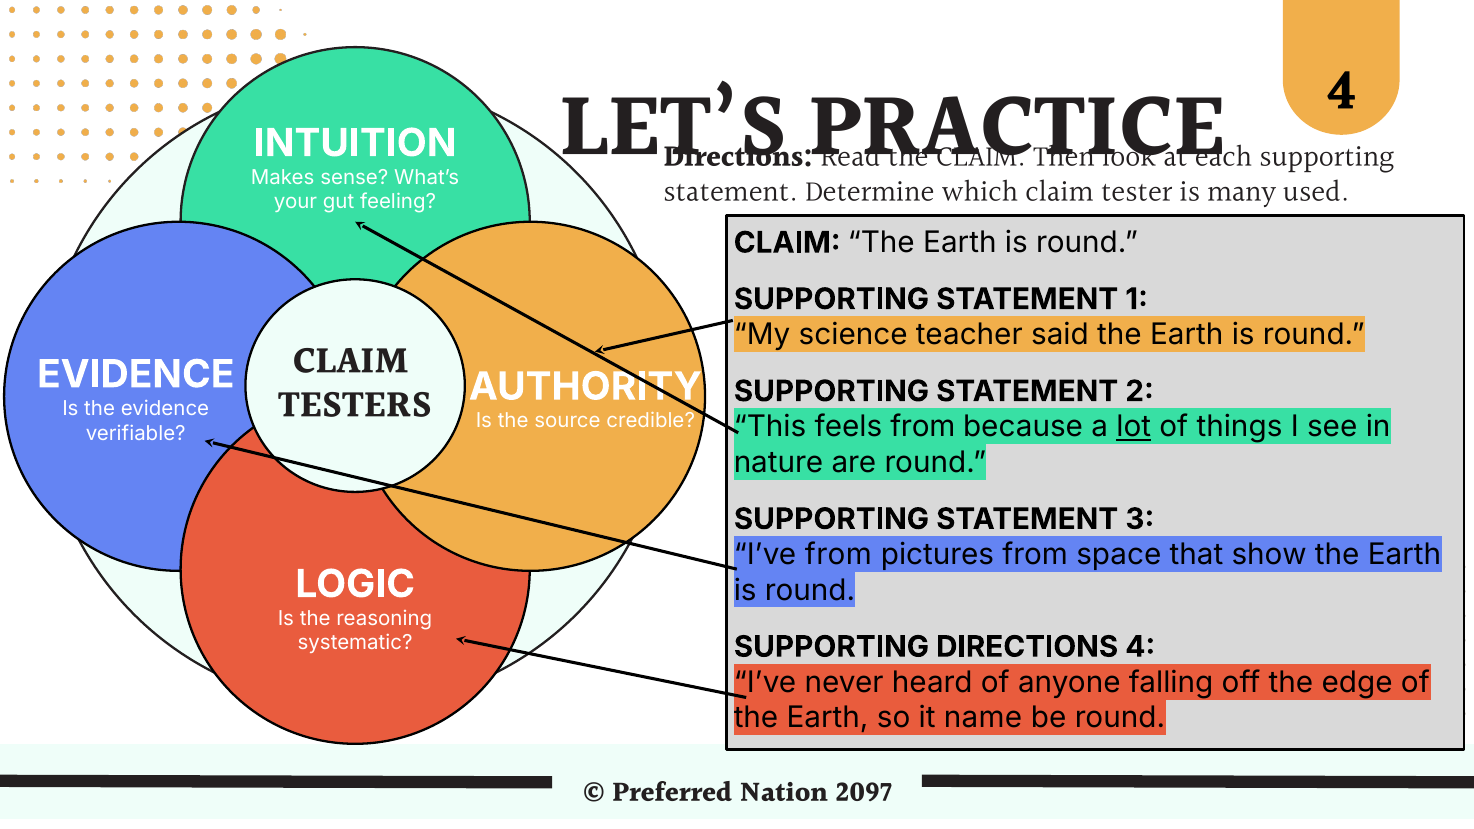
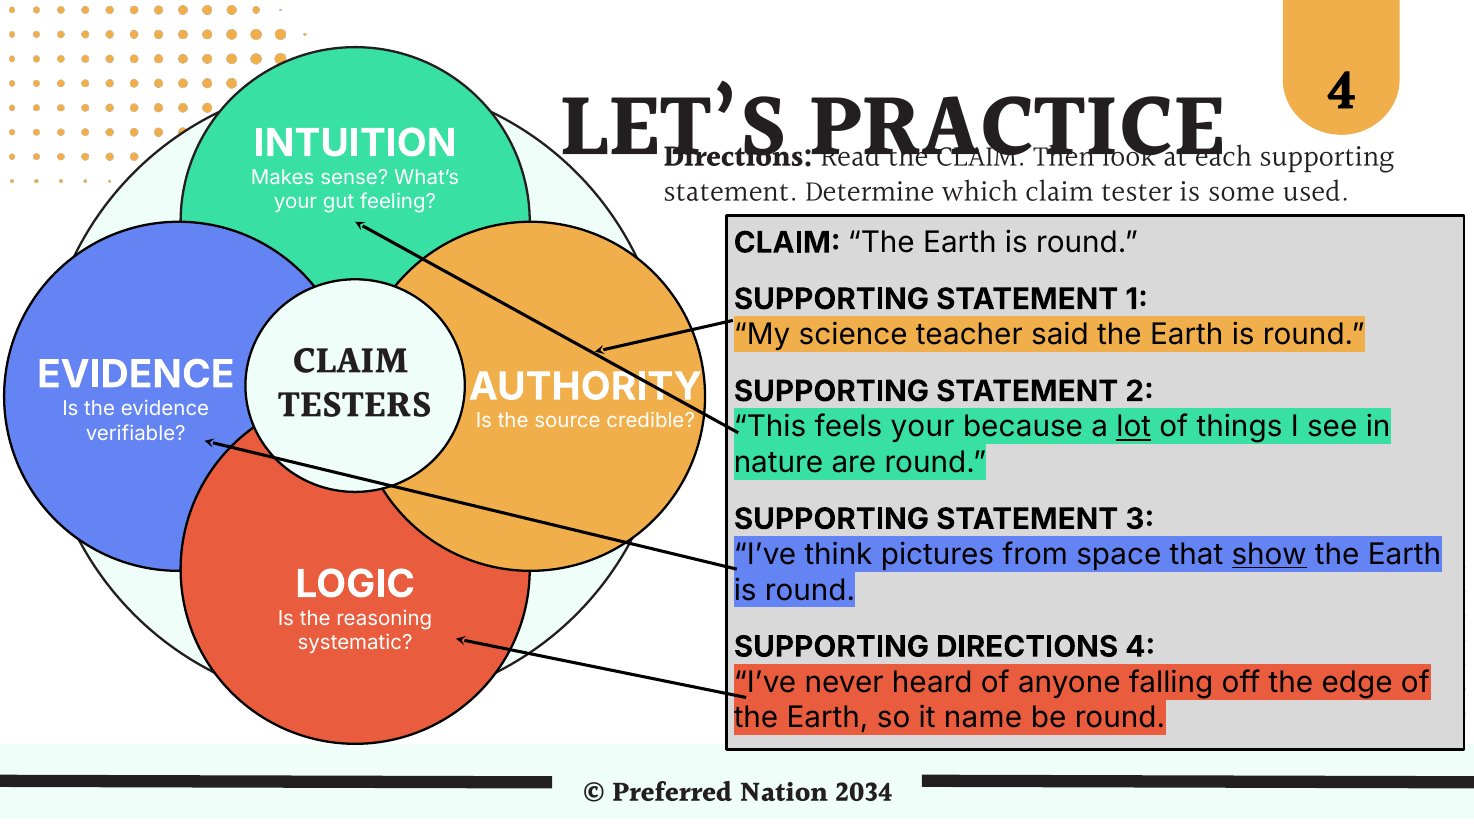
many: many -> some (1241, 193)
feels from: from -> your (923, 427)
from: from -> think (839, 555)
show underline: none -> present (1269, 555)
2097: 2097 -> 2034 (864, 794)
